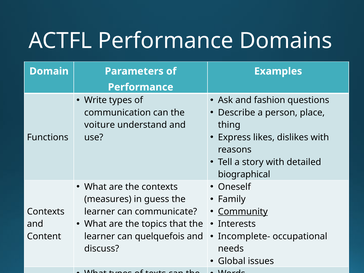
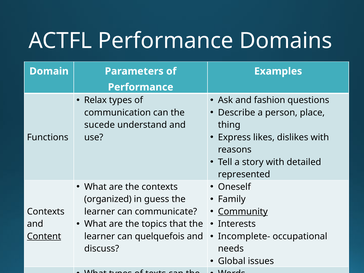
Write: Write -> Relax (95, 100)
voiture: voiture -> sucede (100, 125)
biographical: biographical -> represented (244, 174)
measures: measures -> organized (108, 199)
Content underline: none -> present (44, 236)
